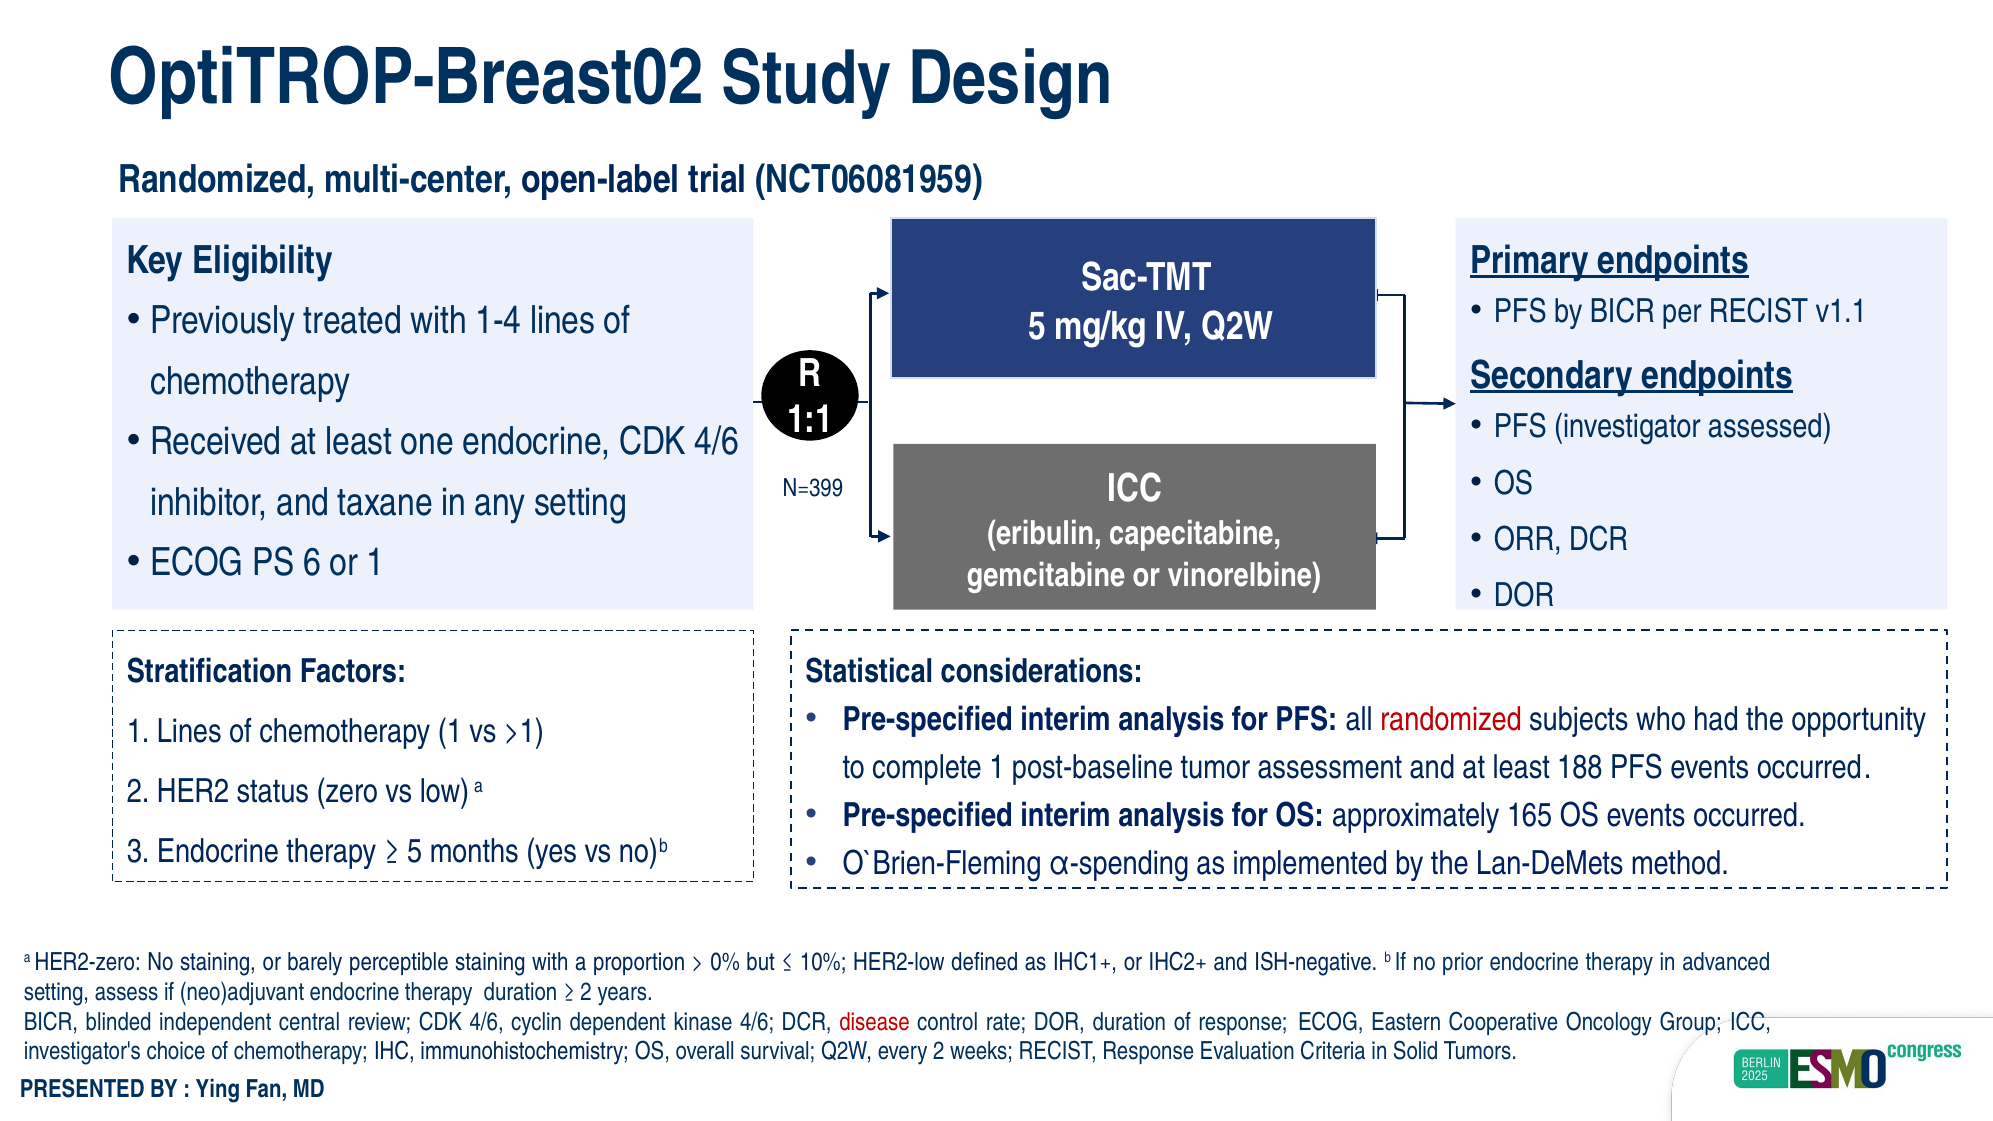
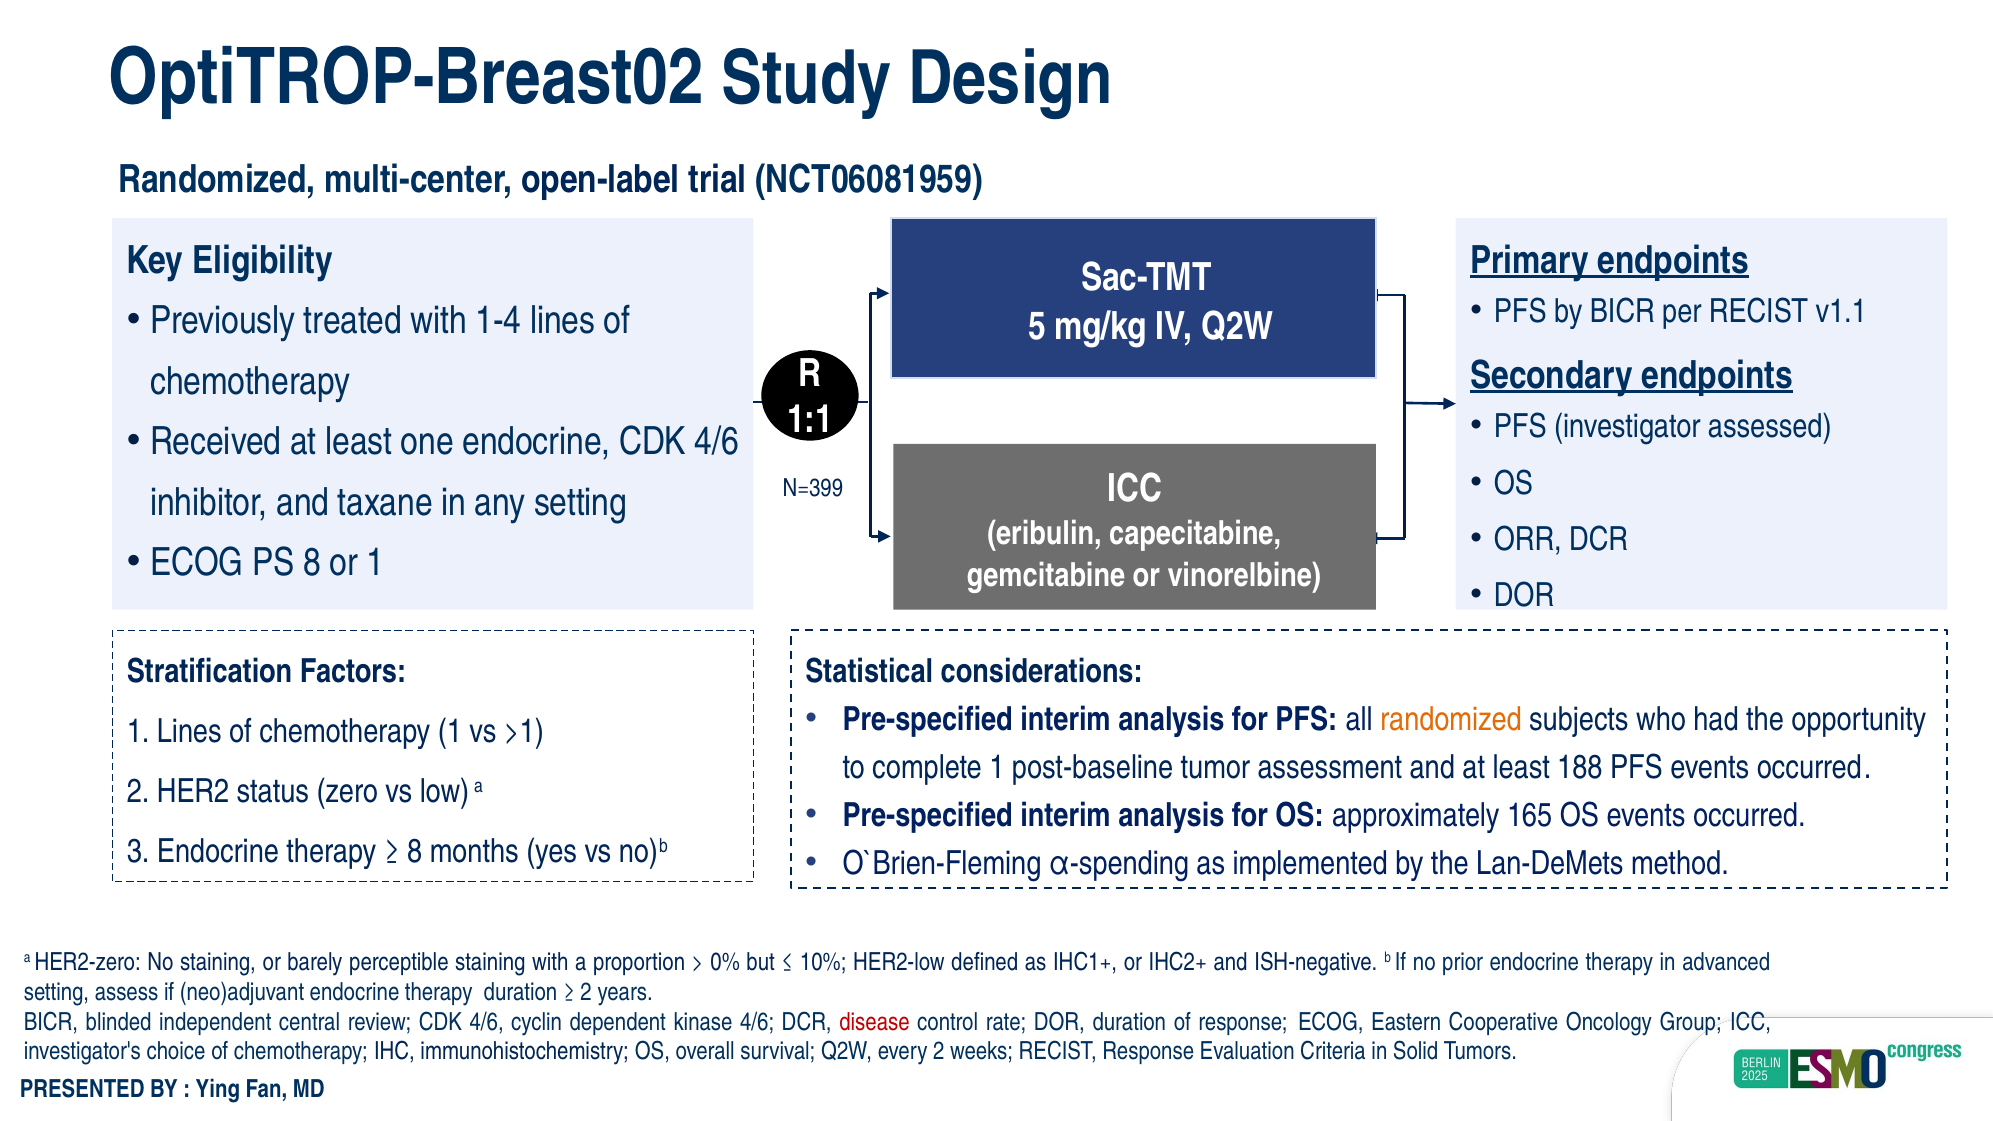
PS 6: 6 -> 8 (312, 563)
randomized colour: red -> orange (1451, 720)
5: 5 -> 8 (415, 851)
